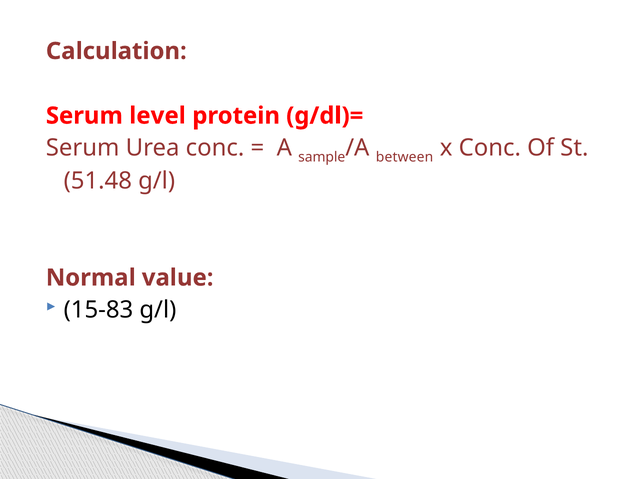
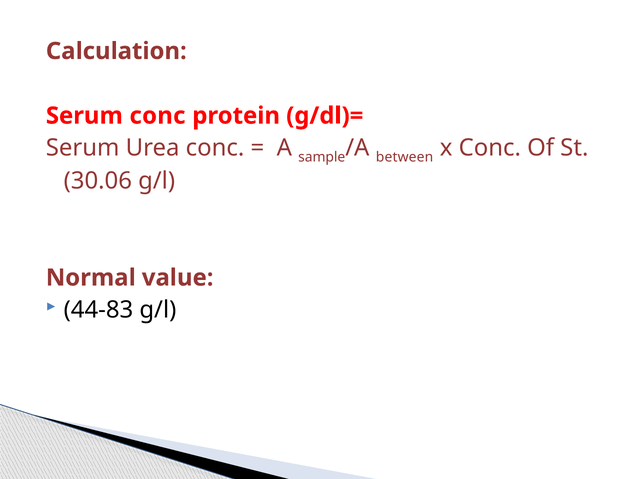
Serum level: level -> conc (157, 116)
51.48: 51.48 -> 30.06 (98, 181)
15-83: 15-83 -> 44-83 (98, 310)
